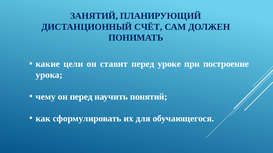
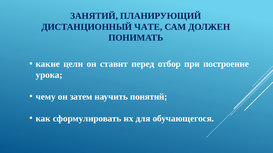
СЧЁТ: СЧЁТ -> ЧАТЕ (148, 27)
уроке: уроке -> отбор (169, 64)
он перед: перед -> затем (81, 97)
